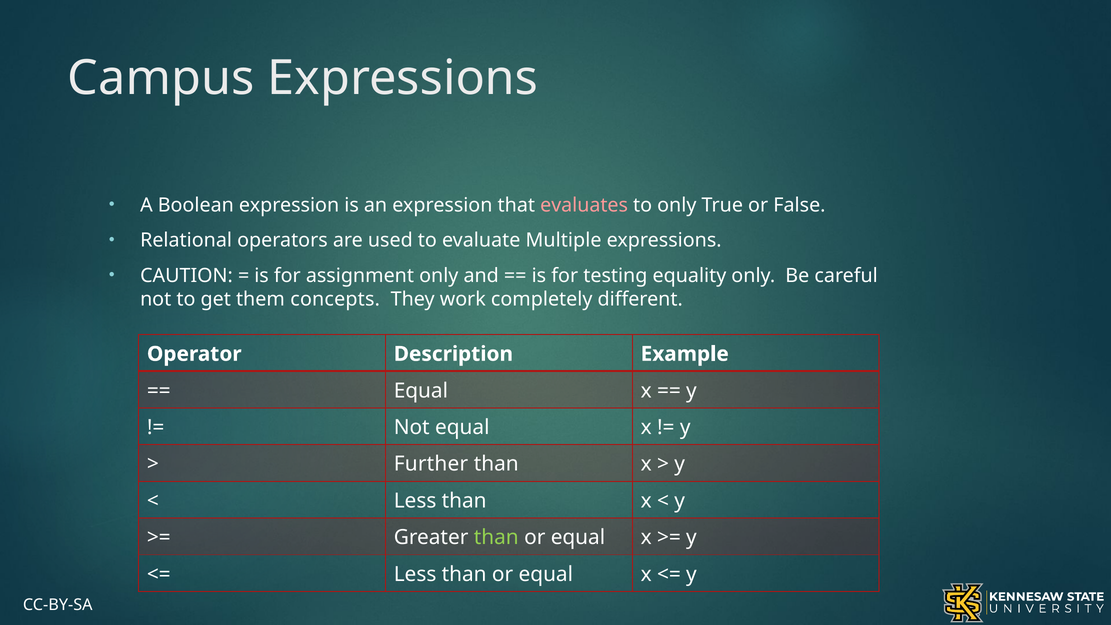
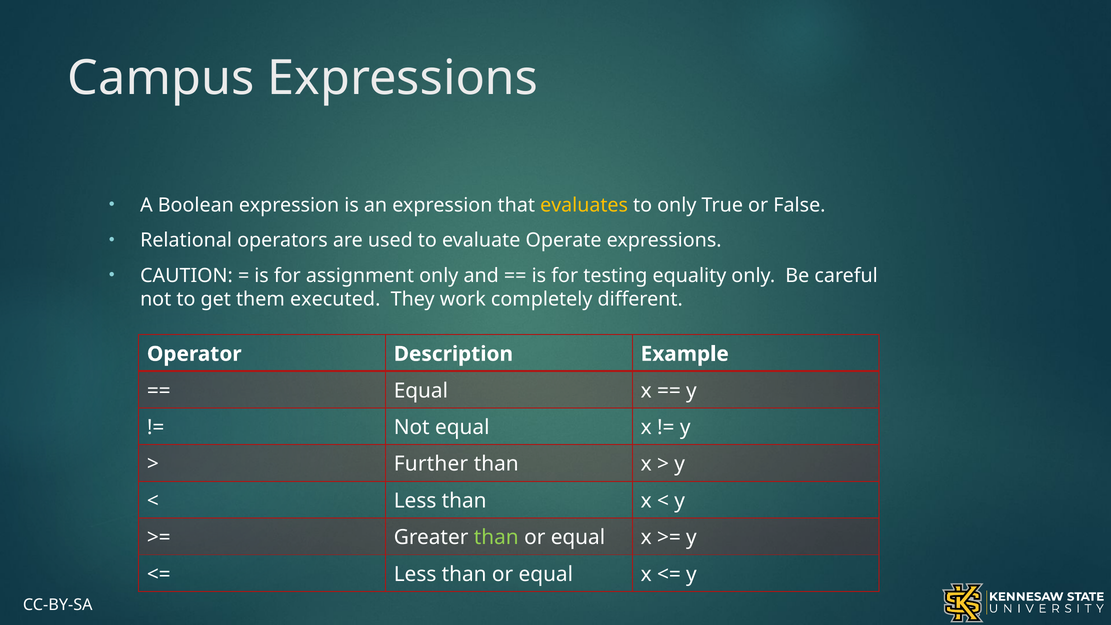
evaluates colour: pink -> yellow (584, 205)
Multiple: Multiple -> Operate (564, 240)
concepts: concepts -> executed (335, 299)
